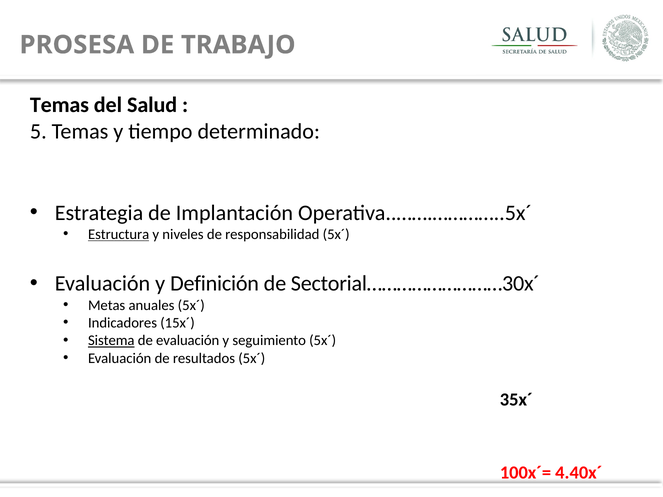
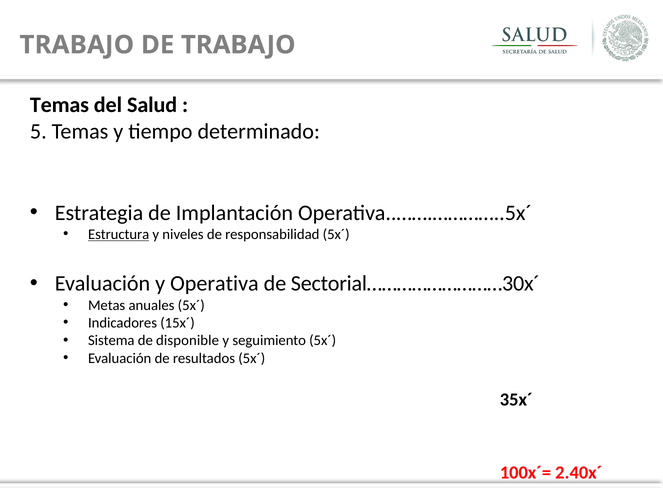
PROSESA: PROSESA -> TRABAJO (77, 45)
Definición: Definición -> Operativa (214, 284)
Sistema underline: present -> none (111, 341)
de evaluación: evaluación -> disponible (188, 341)
4.40x´: 4.40x´ -> 2.40x´ (579, 473)
